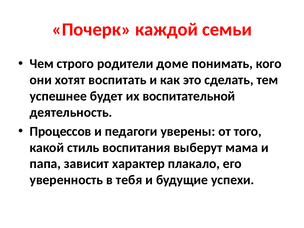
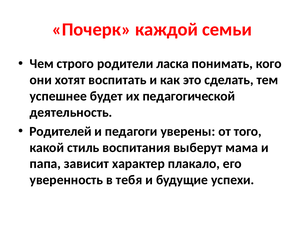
доме: доме -> ласка (173, 64)
воспитательной: воспитательной -> педагогической (189, 96)
Процессов: Процессов -> Родителей (60, 131)
